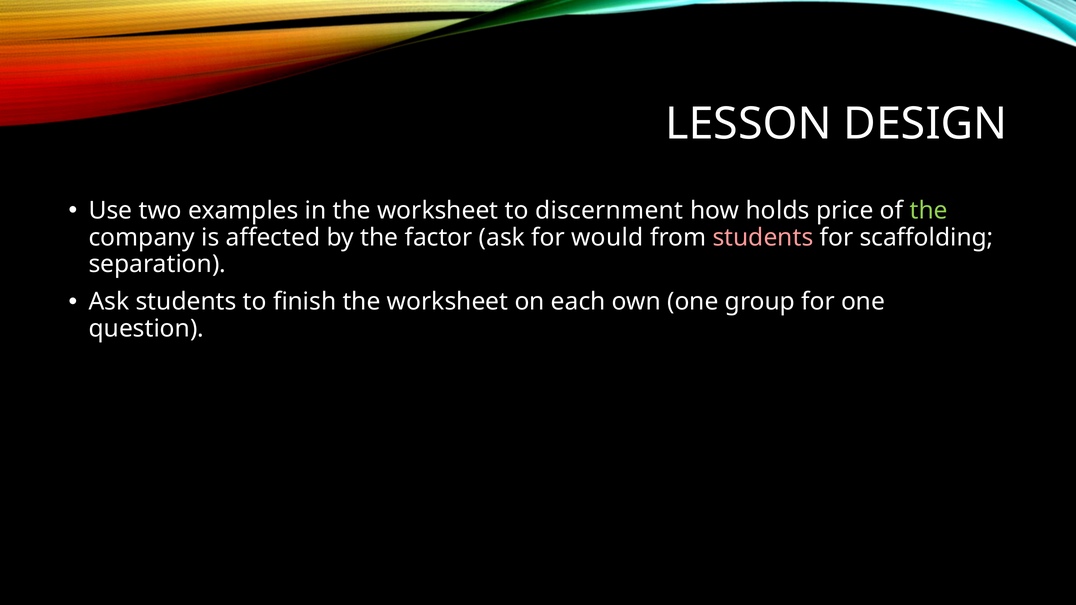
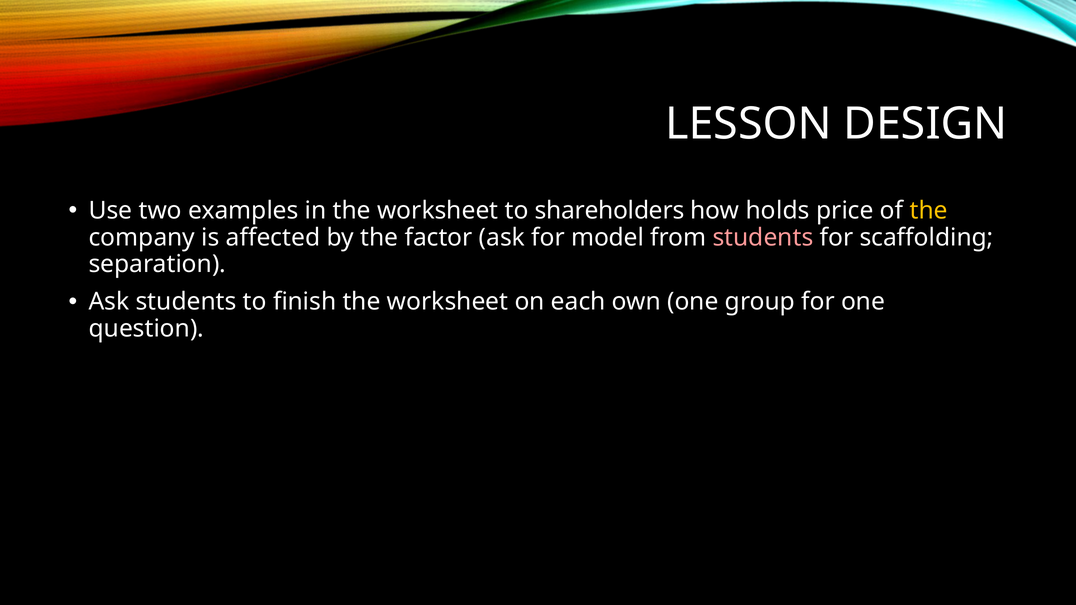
discernment: discernment -> shareholders (609, 211)
the colour: light green -> yellow (929, 211)
would: would -> model (608, 237)
